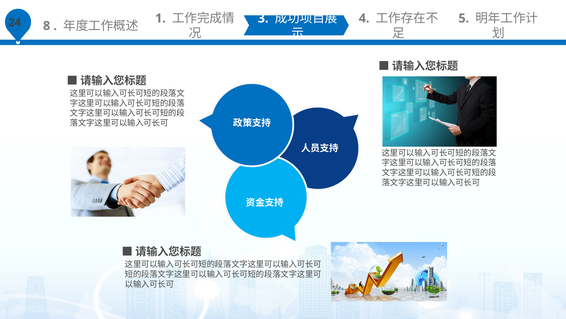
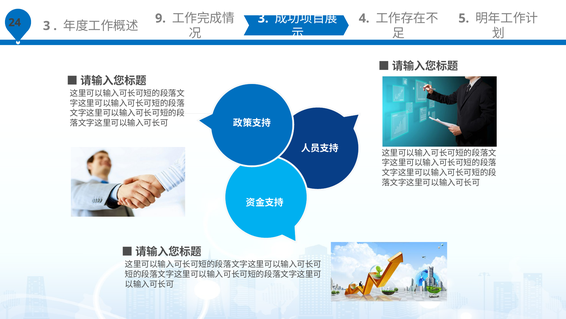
8: 8 -> 3 (47, 26)
1: 1 -> 9 (160, 18)
